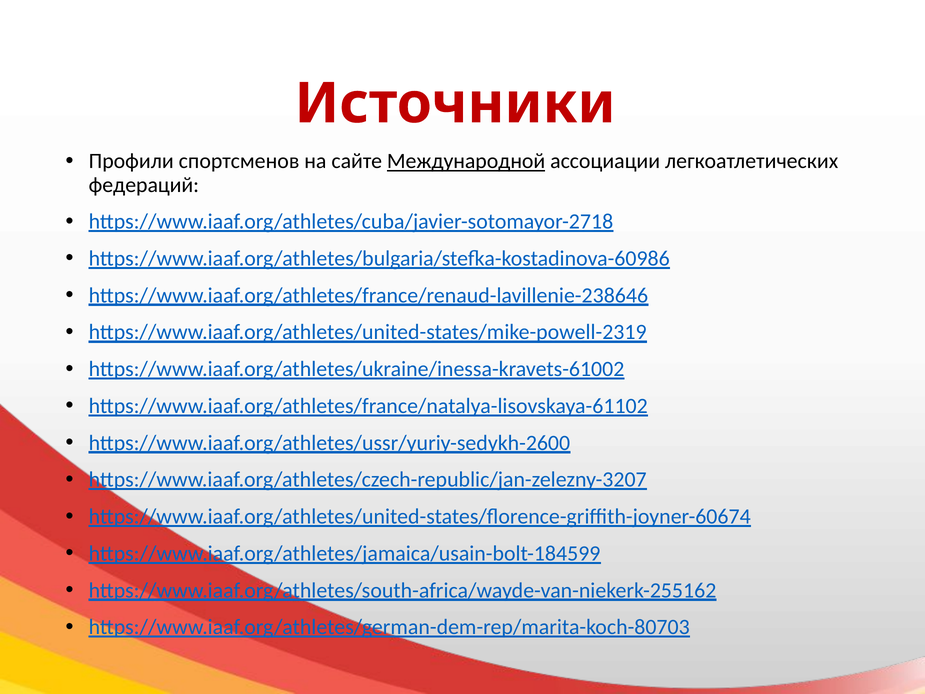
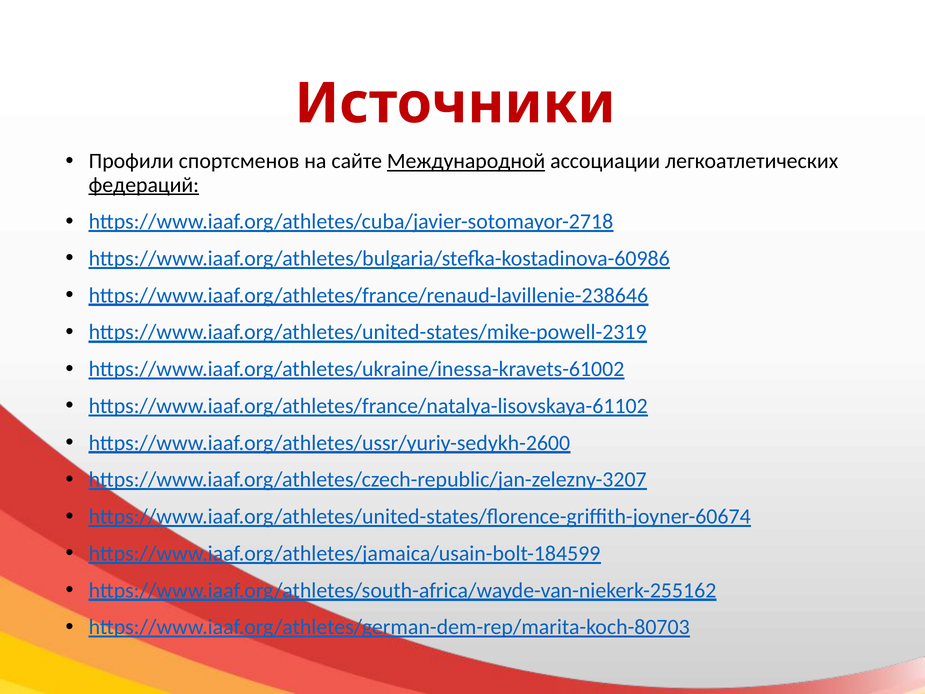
федераций underline: none -> present (144, 185)
